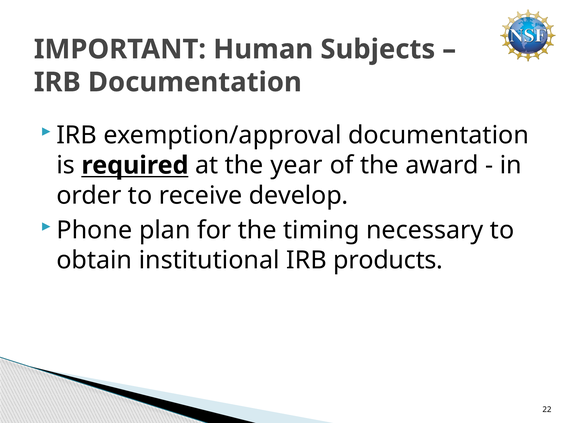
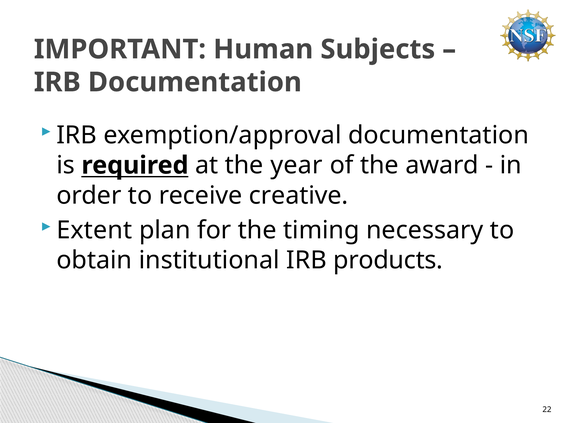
develop: develop -> creative (299, 196)
Phone: Phone -> Extent (94, 231)
